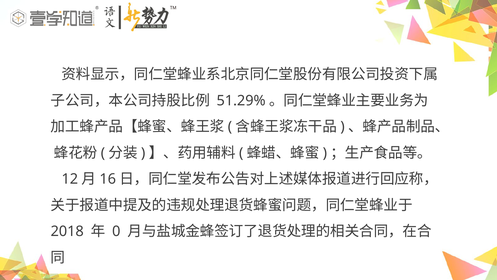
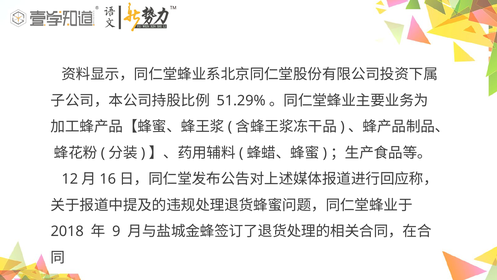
0: 0 -> 9 (116, 231)
